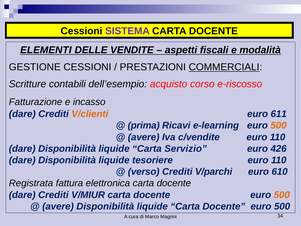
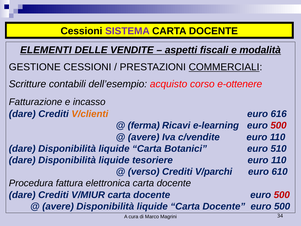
e-riscosso: e-riscosso -> e-ottenere (240, 84)
611: 611 -> 616 (279, 114)
prima: prima -> ferma (144, 125)
500 colour: orange -> red (279, 125)
Servizio: Servizio -> Botanici (186, 148)
426: 426 -> 510 (279, 148)
Registrata: Registrata -> Procedura (31, 183)
500 colour: orange -> red (282, 195)
